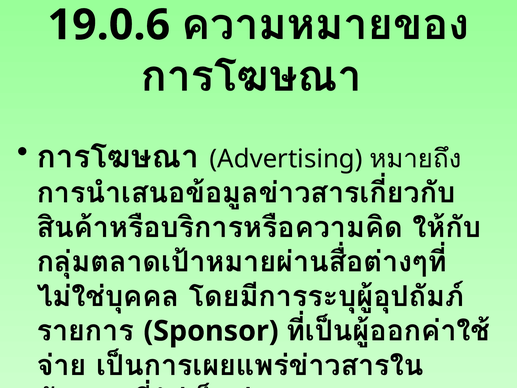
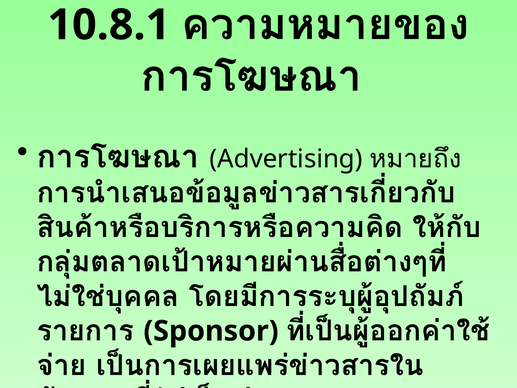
19.0.6: 19.0.6 -> 10.8.1 (109, 25)
